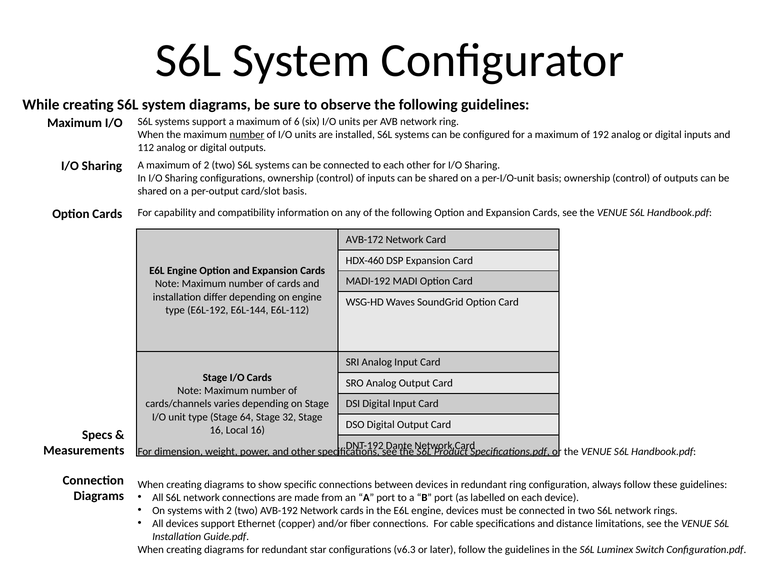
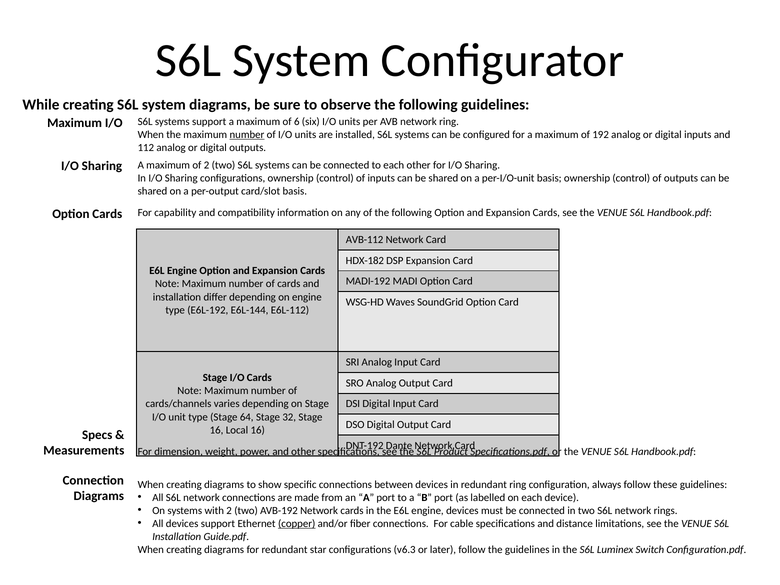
AVB-172: AVB-172 -> AVB-112 (365, 240)
HDX-460: HDX-460 -> HDX-182 (365, 260)
copper underline: none -> present (297, 524)
